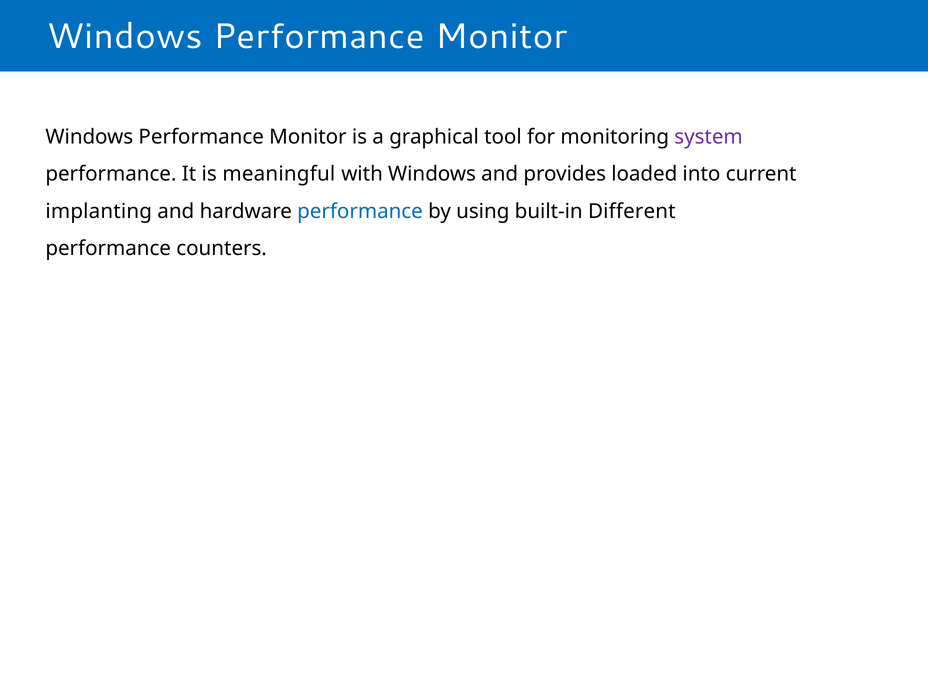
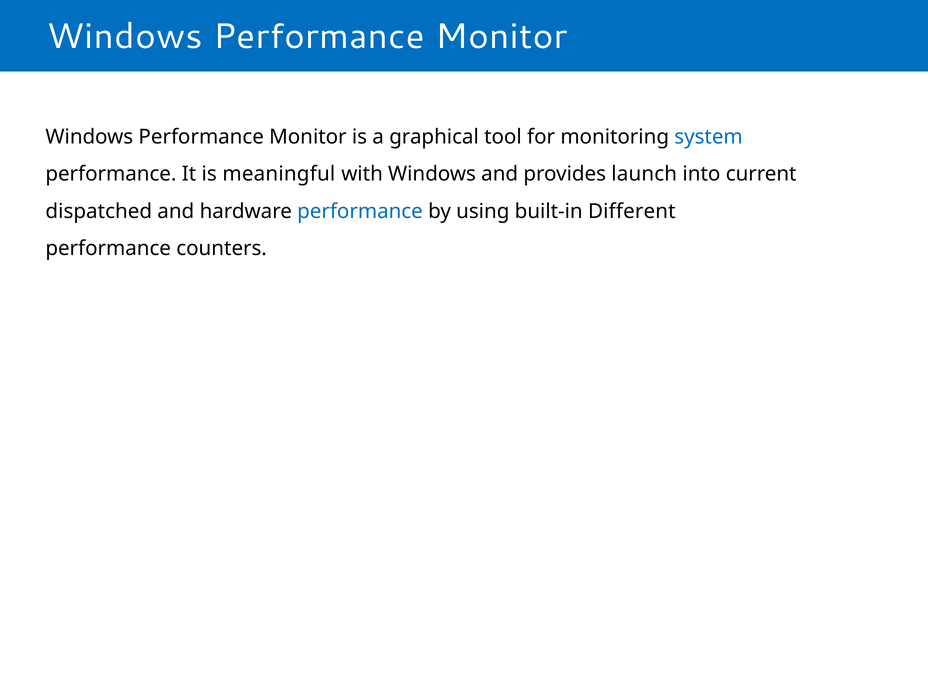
system colour: purple -> blue (709, 137)
loaded: loaded -> launch (644, 174)
implanting: implanting -> dispatched (99, 211)
